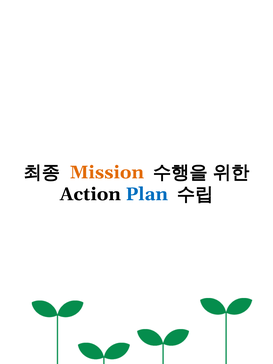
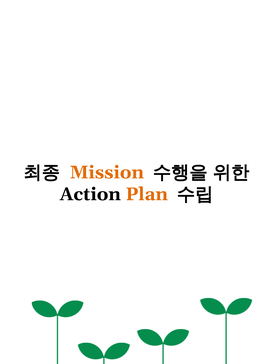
Plan colour: blue -> orange (147, 194)
